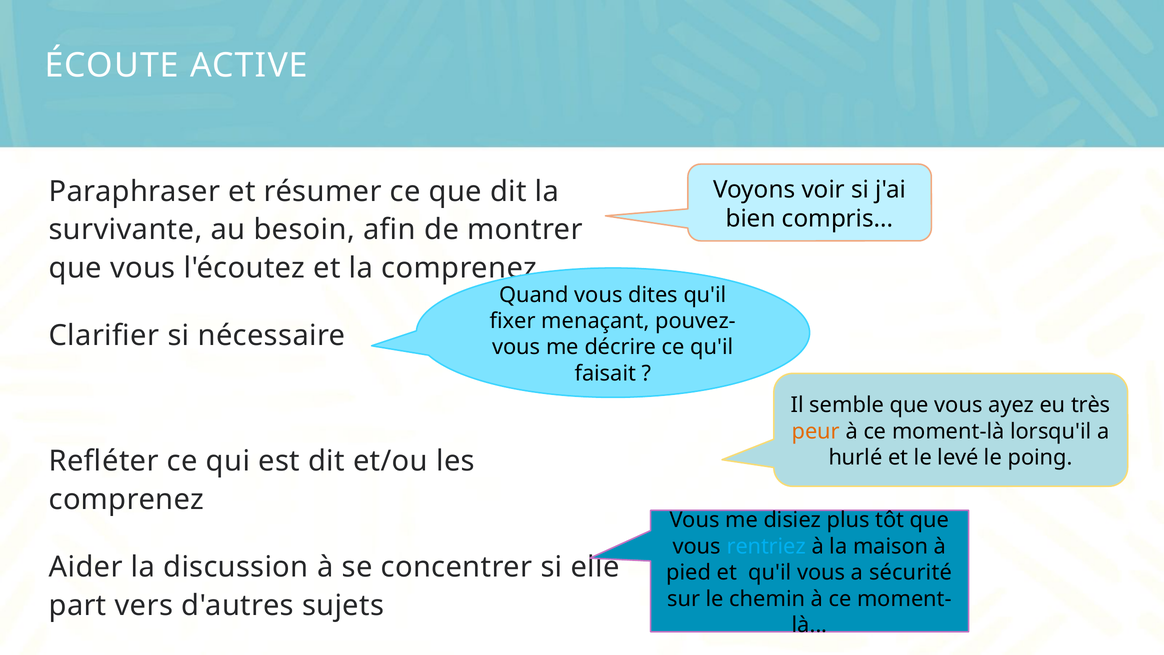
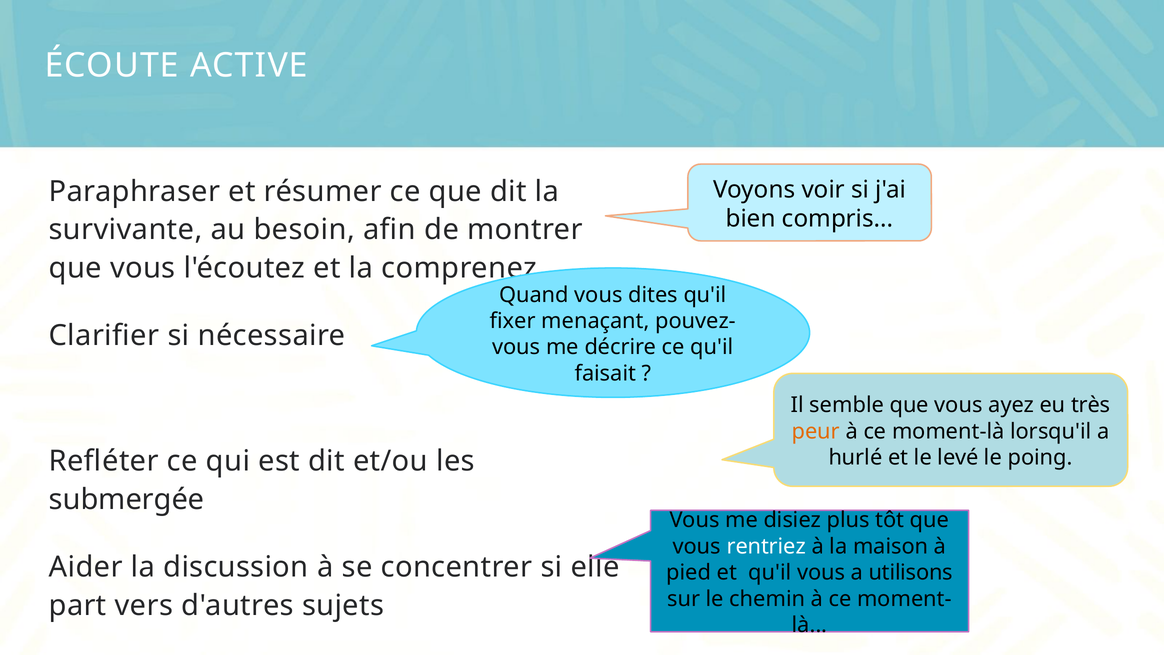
comprenez: comprenez -> submergée (127, 499)
rentriez colour: light blue -> white (766, 546)
sécurité: sécurité -> utilisons (911, 572)
